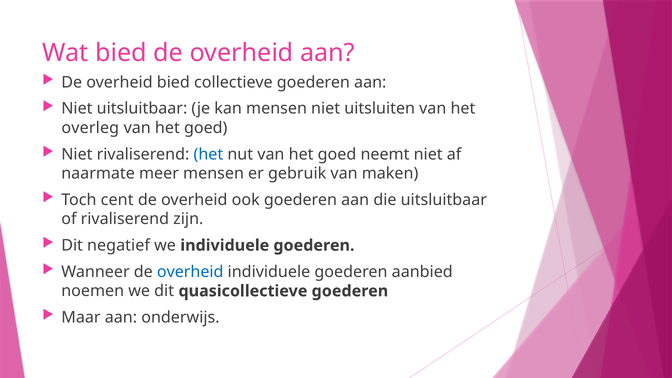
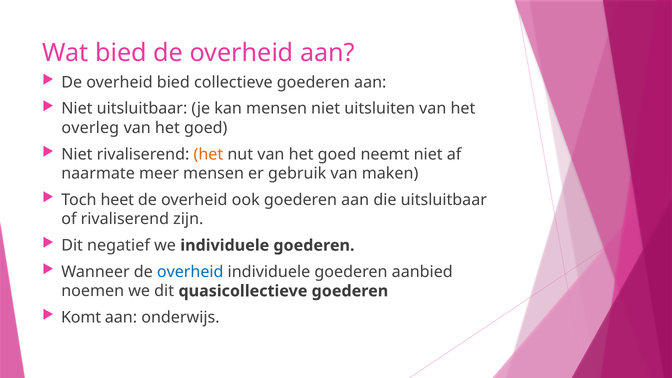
het colour: blue -> orange (208, 154)
cent: cent -> heet (117, 200)
Maar: Maar -> Komt (81, 317)
